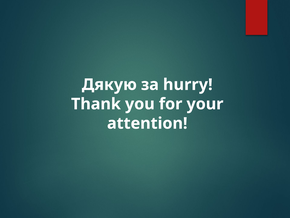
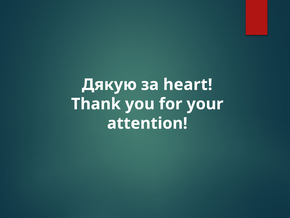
hurry: hurry -> heart (188, 84)
